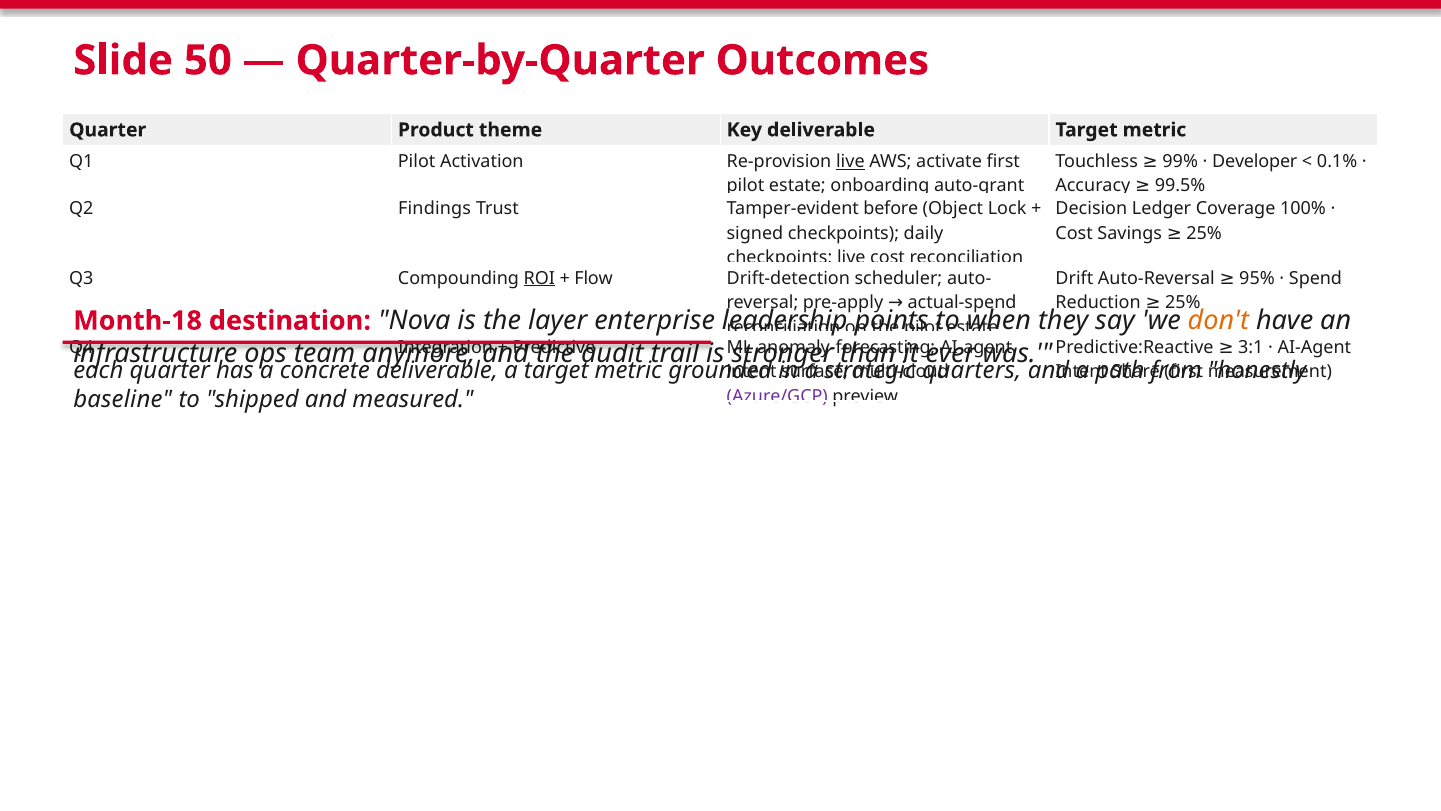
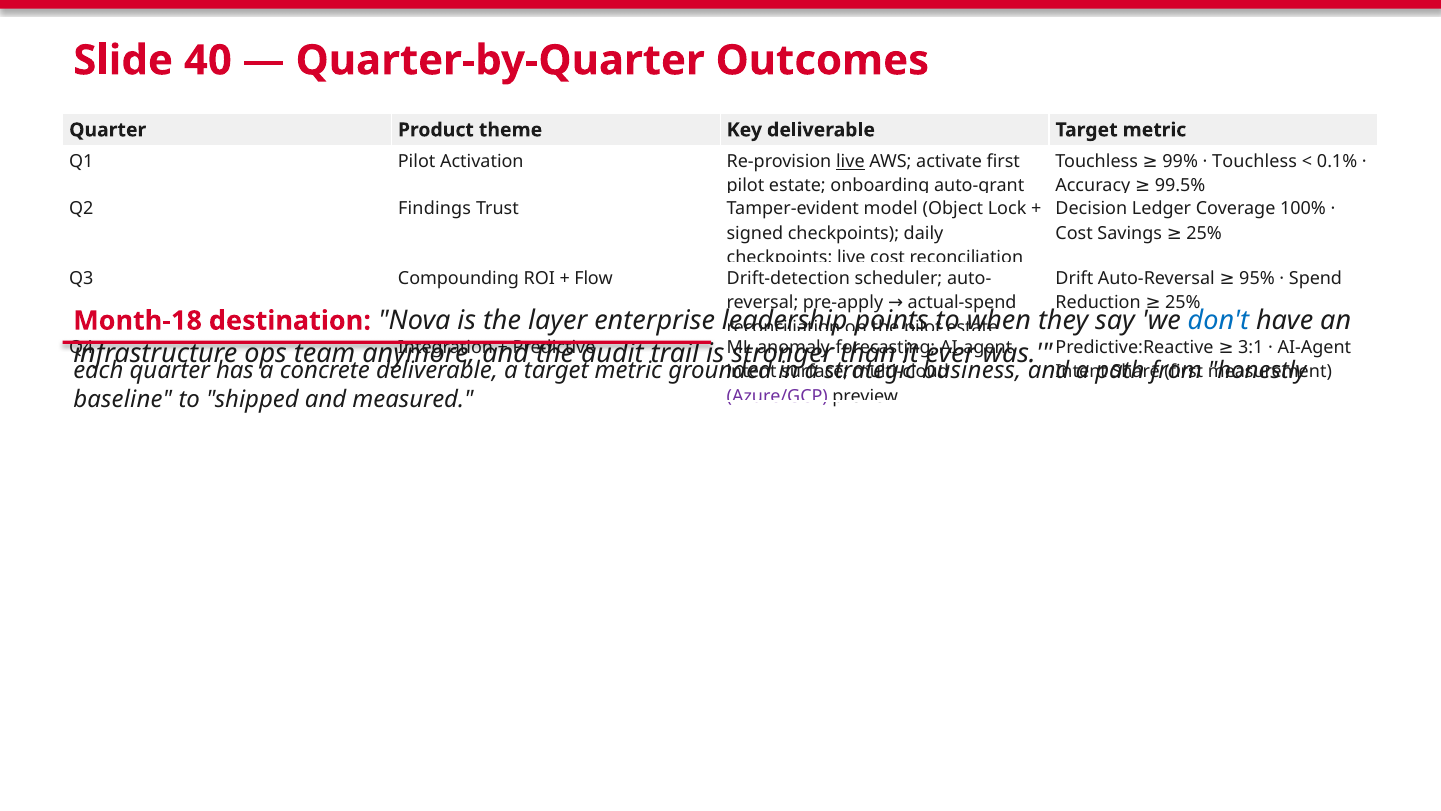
50: 50 -> 40 (208, 60)
Developer: Developer -> Touchless (1255, 161)
before: before -> model (891, 209)
ROI underline: present -> none (539, 278)
don't colour: orange -> blue (1218, 321)
quarters: quarters -> business (972, 370)
